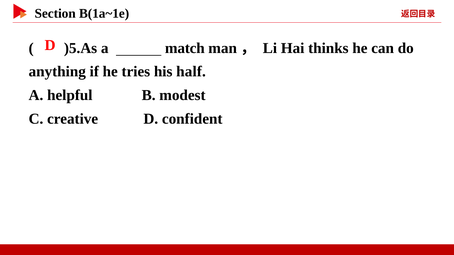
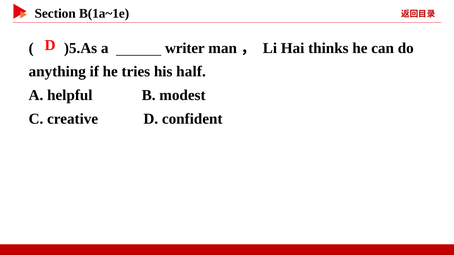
match: match -> writer (185, 48)
